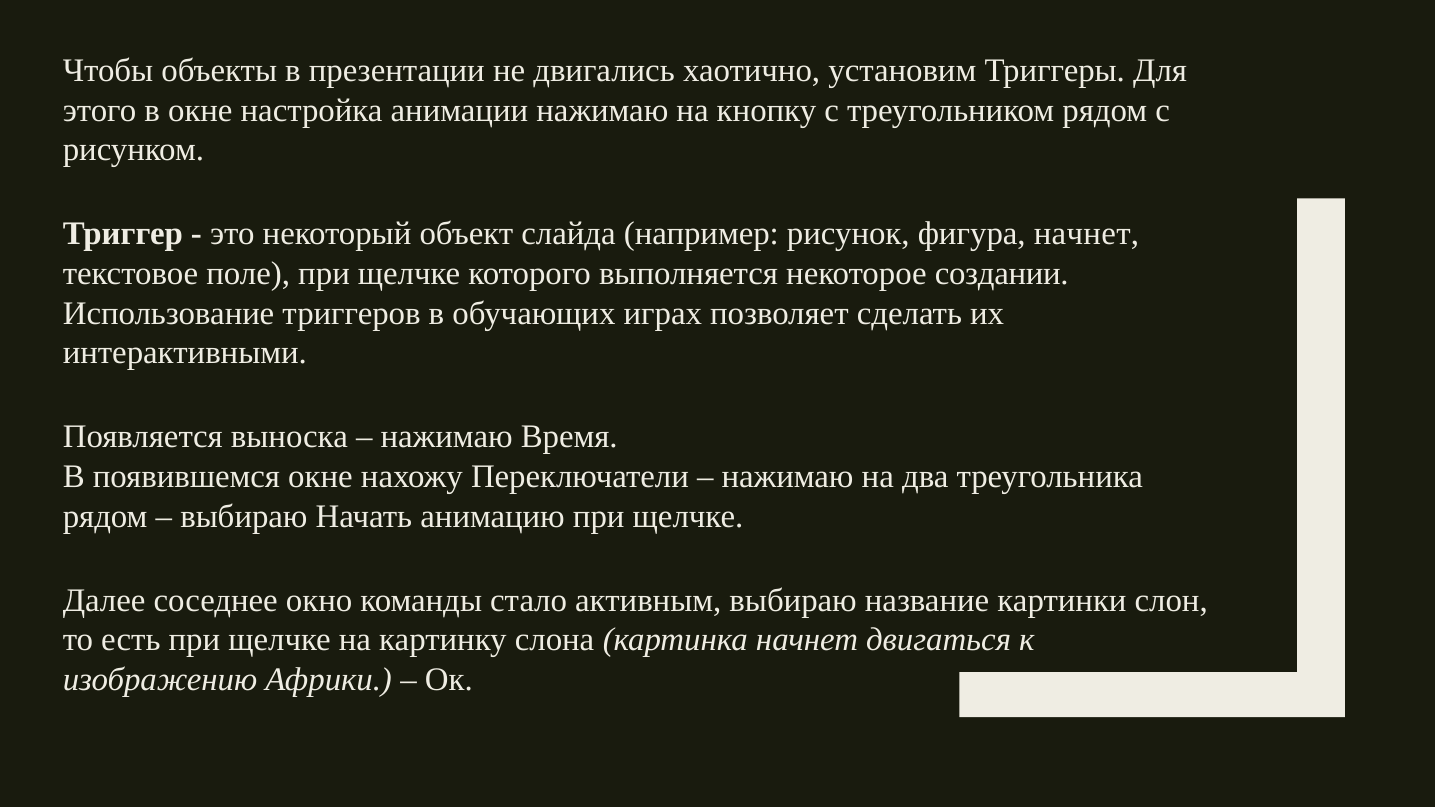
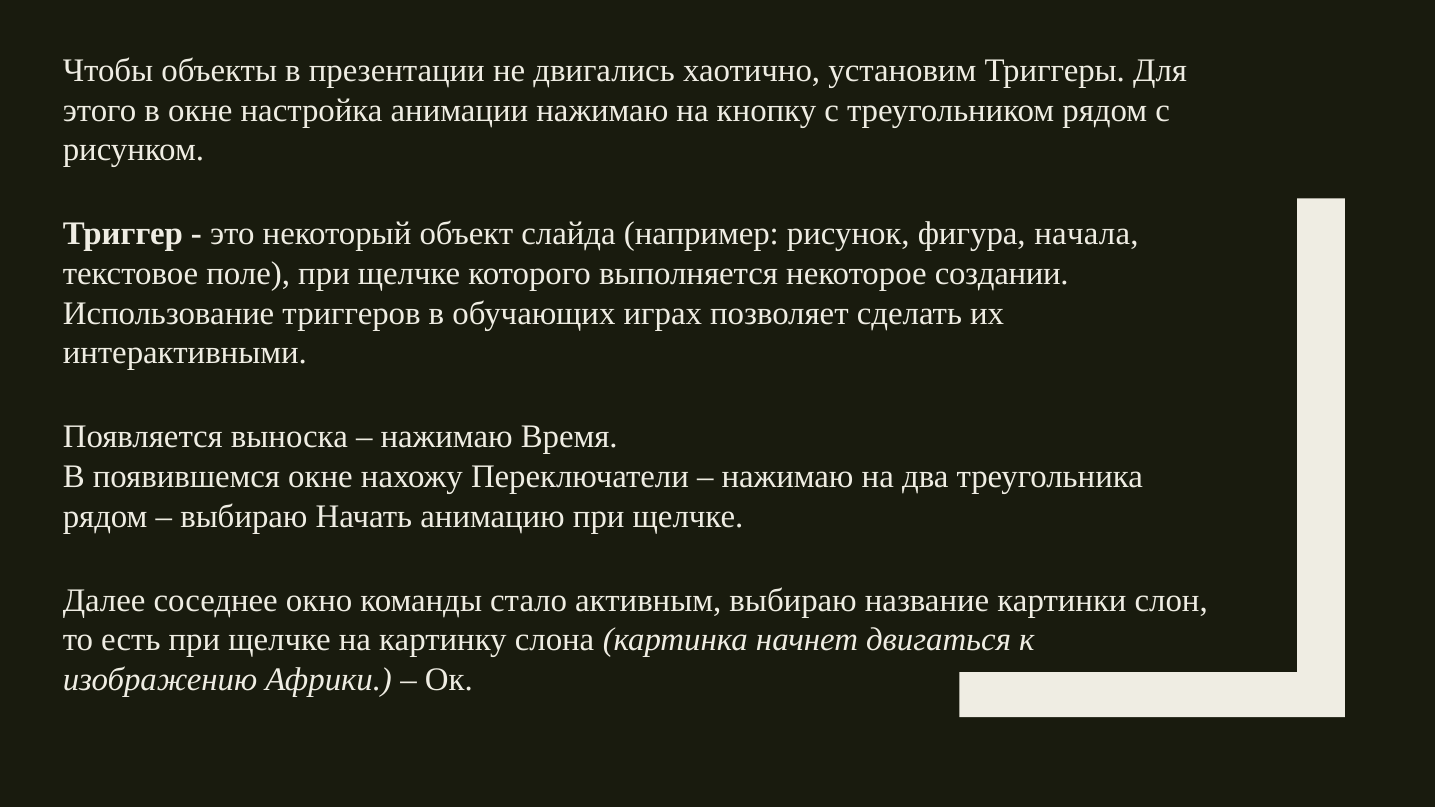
фигура начнет: начнет -> начала (1086, 234)
